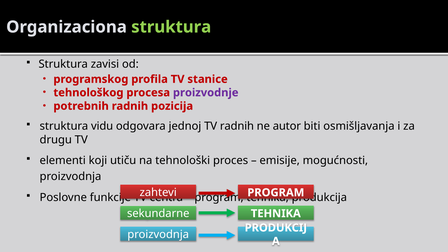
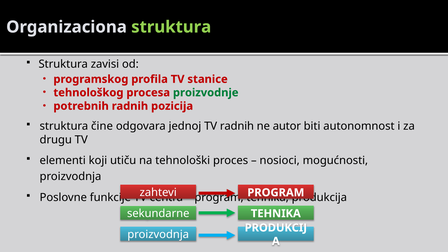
proizvodnje colour: purple -> green (206, 93)
vidu: vidu -> čine (102, 126)
osmišljavanja: osmišljavanja -> autonomnost (359, 126)
emisije: emisije -> nosioci (280, 160)
